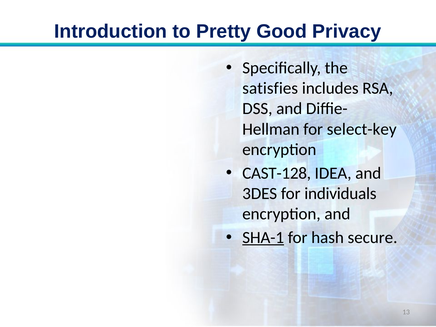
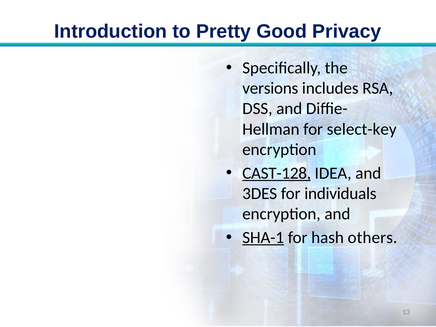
satisfies: satisfies -> versions (270, 88)
CAST-128 underline: none -> present (277, 173)
secure: secure -> others (372, 238)
